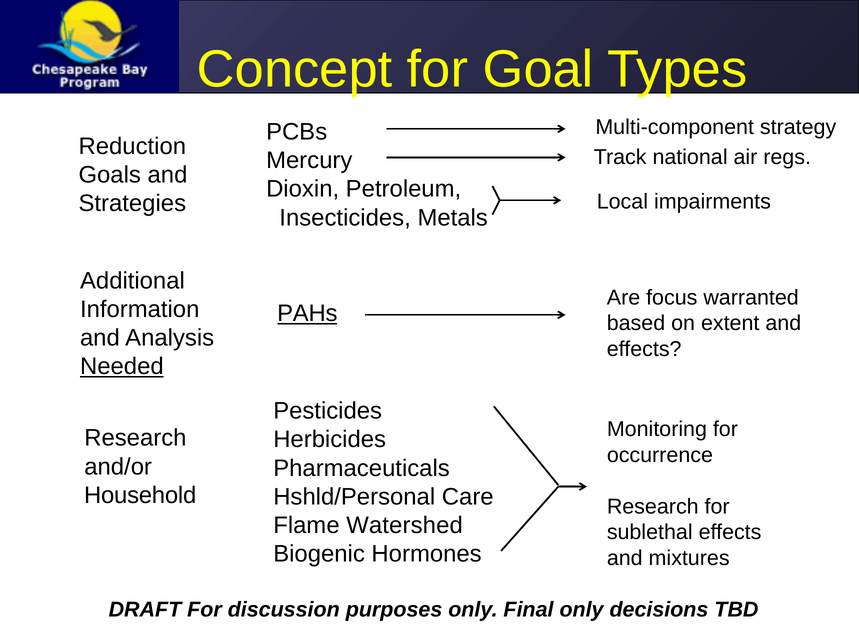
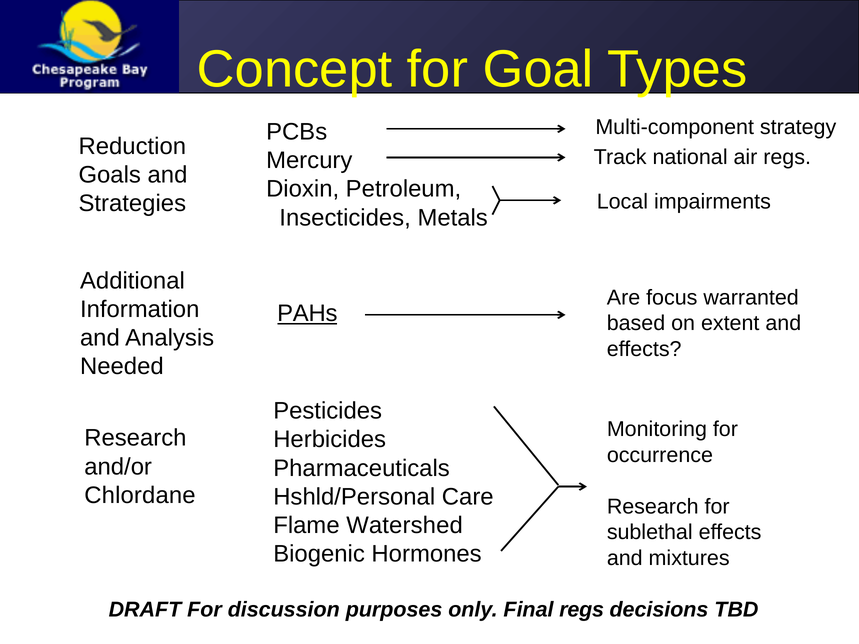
Needed underline: present -> none (122, 367)
Household: Household -> Chlordane (140, 496)
Final only: only -> regs (582, 610)
